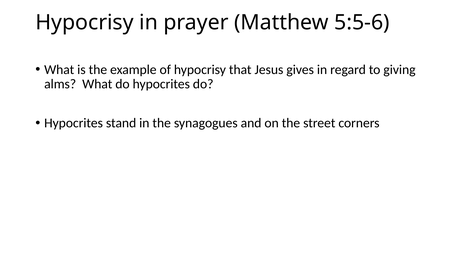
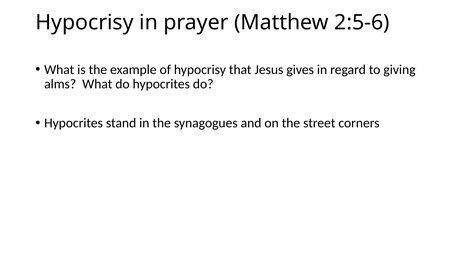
5:5-6: 5:5-6 -> 2:5-6 (362, 22)
